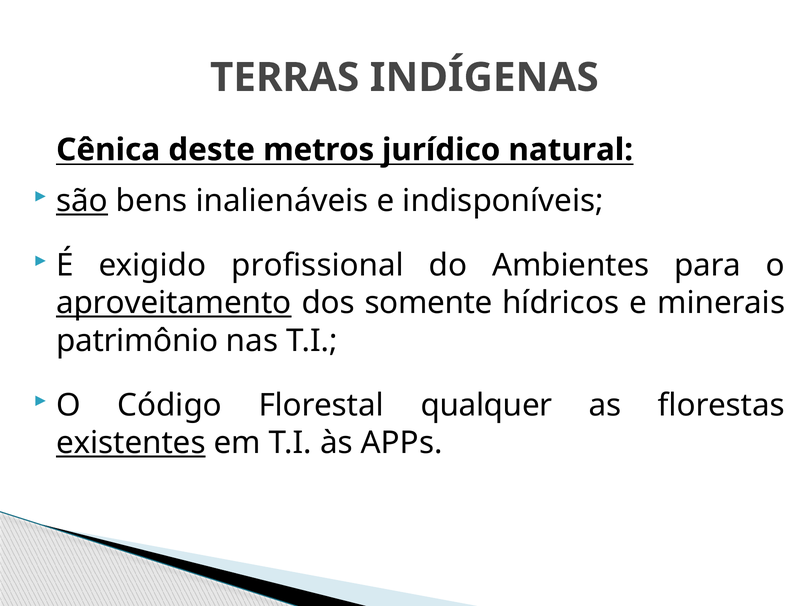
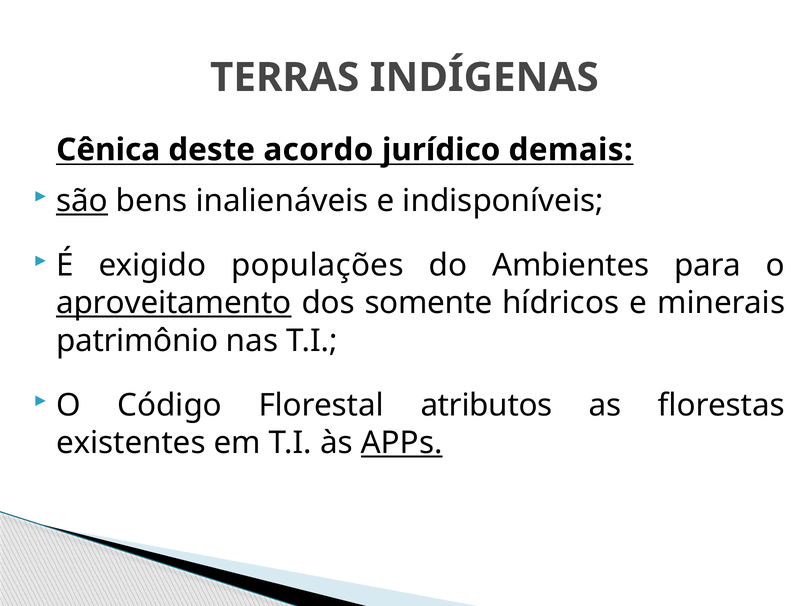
metros: metros -> acordo (318, 150)
natural: natural -> demais (571, 150)
profissional: profissional -> populações (317, 266)
qualquer: qualquer -> atributos (487, 406)
existentes underline: present -> none (131, 443)
APPs underline: none -> present (402, 443)
